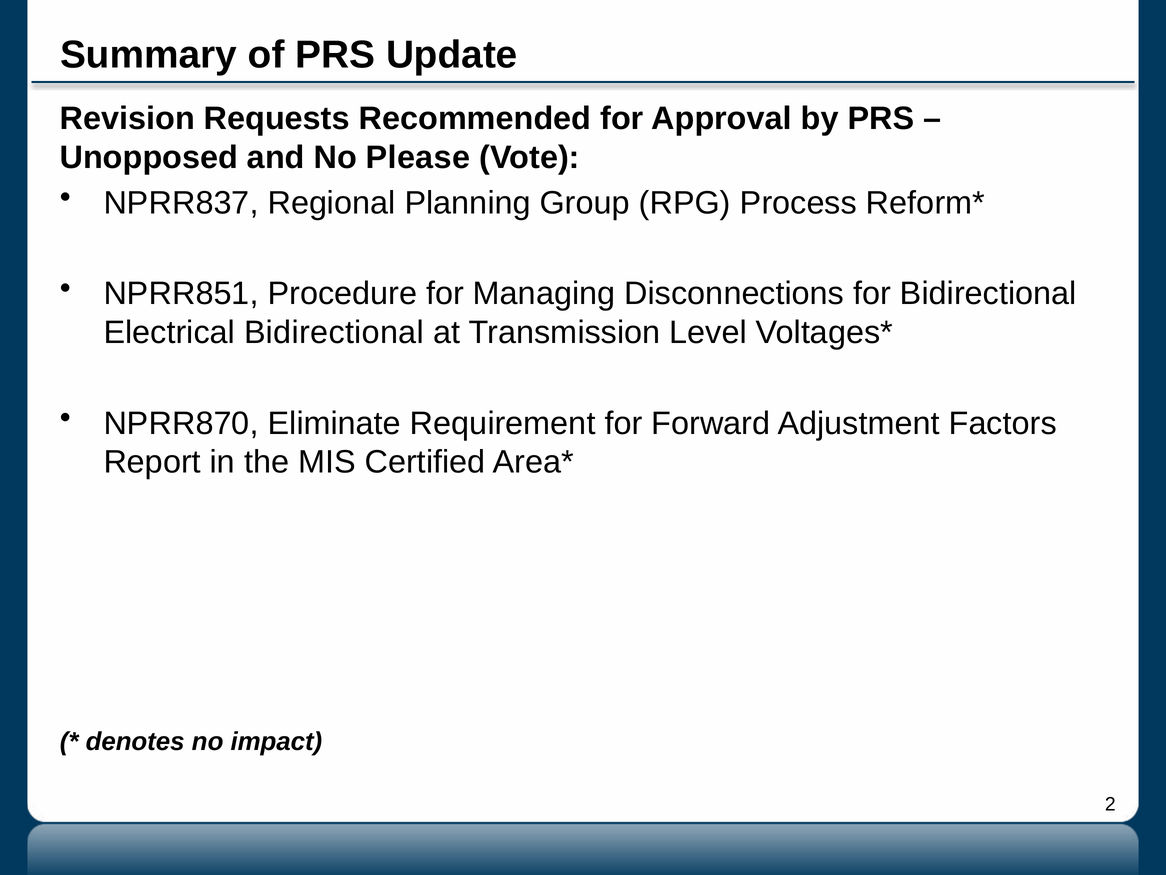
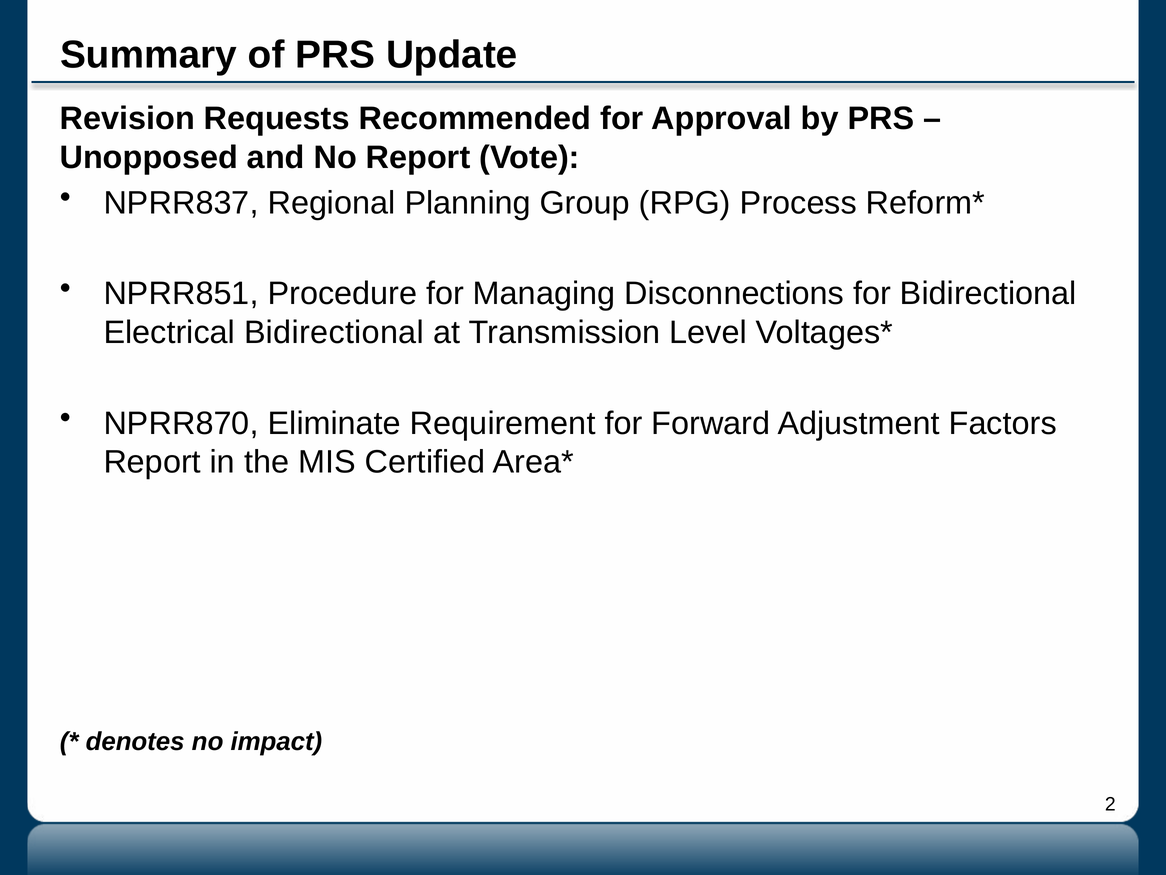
No Please: Please -> Report (418, 157)
